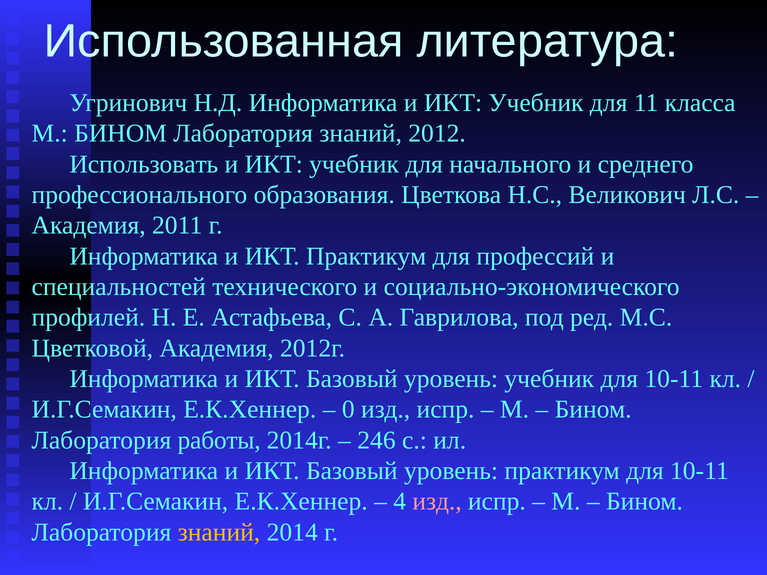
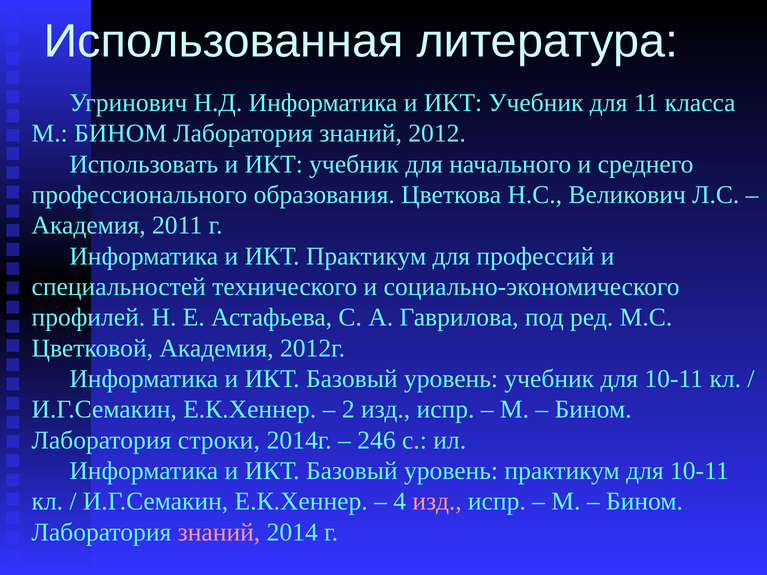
0: 0 -> 2 (348, 410)
работы: работы -> строки (219, 440)
знаний colour: yellow -> pink (219, 532)
